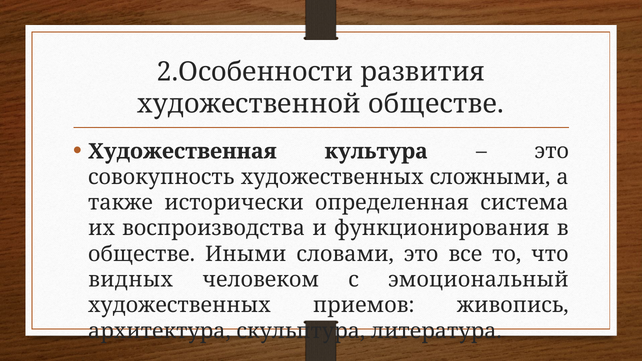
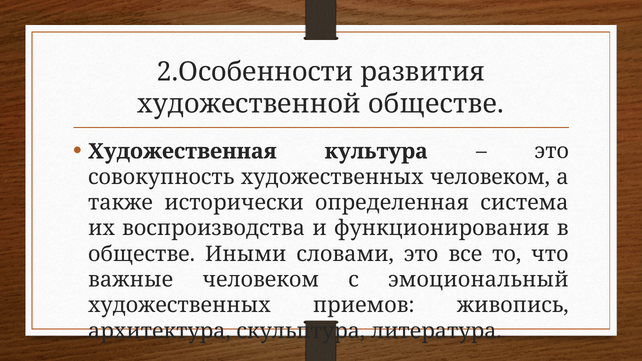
художественных сложными: сложными -> человеком (490, 177)
видных: видных -> важные (131, 280)
